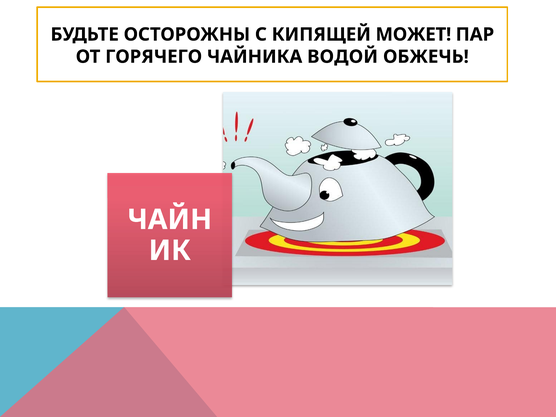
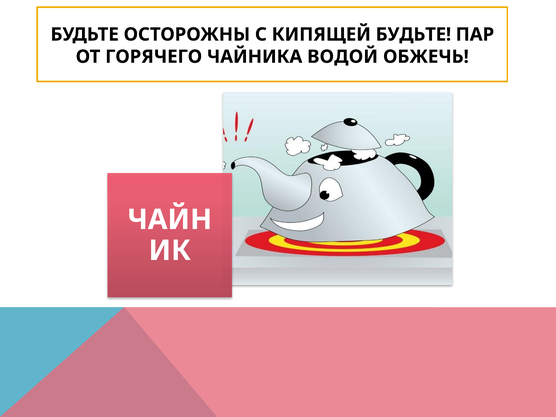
КИПЯЩЕЙ МОЖЕТ: МОЖЕТ -> БУДЬТЕ (413, 34)
